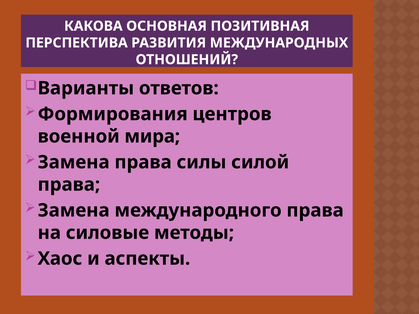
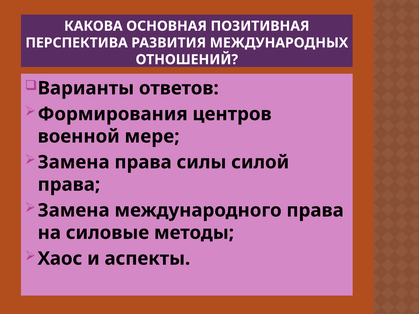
мира: мира -> мере (152, 136)
